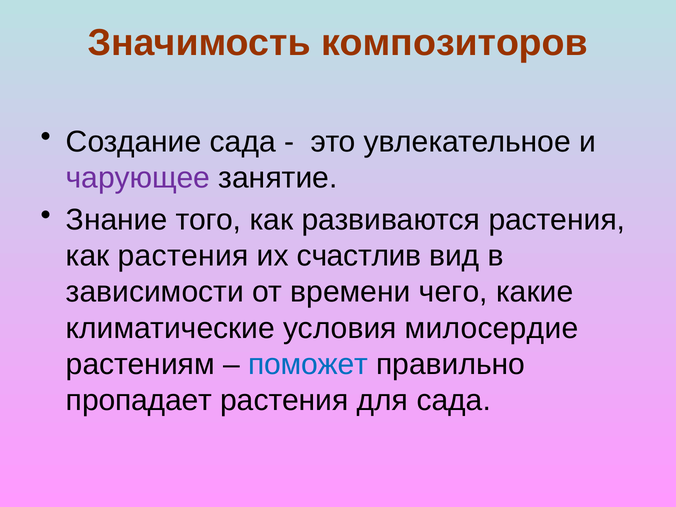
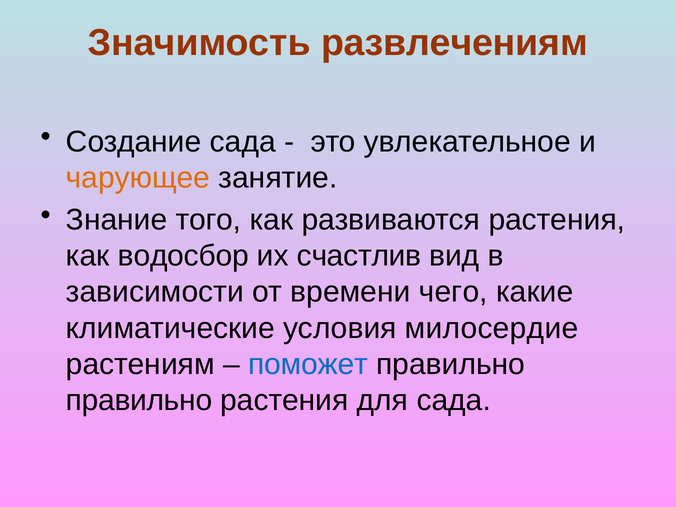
композиторов: композиторов -> развлечениям (454, 43)
чарующее colour: purple -> orange (138, 178)
как растения: растения -> водосбор (183, 256)
пропадает: пропадает -> правильно (139, 400)
